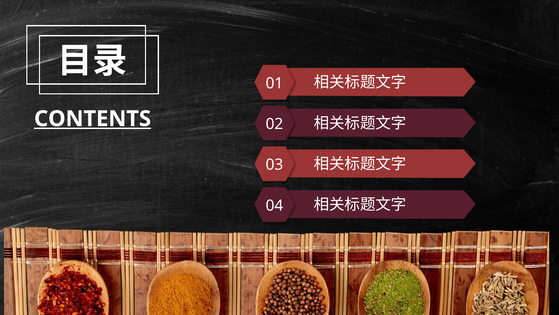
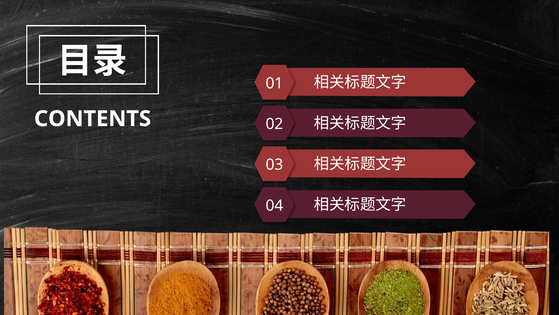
CONTENTS underline: present -> none (93, 119)
